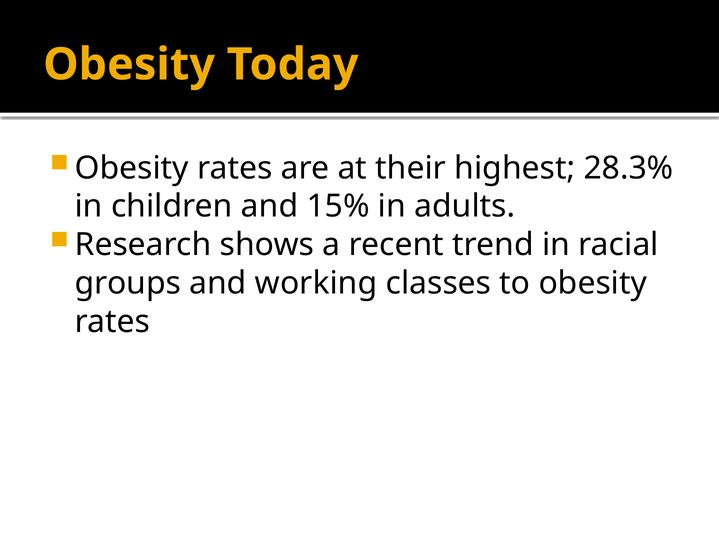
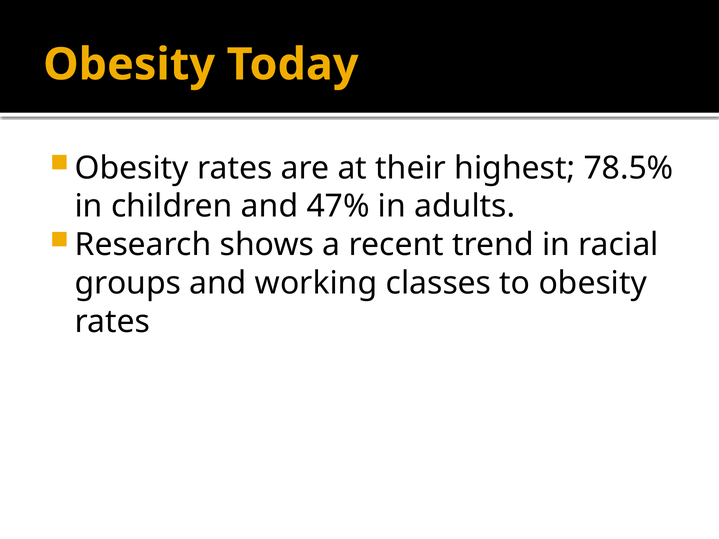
28.3%: 28.3% -> 78.5% (629, 168)
15%: 15% -> 47% (338, 207)
